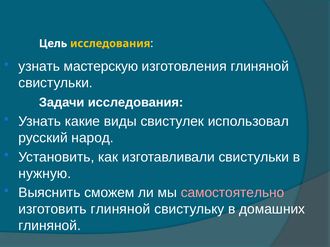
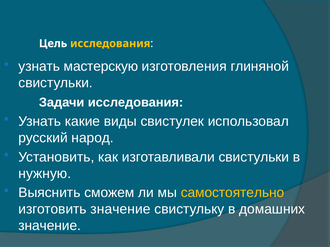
самостоятельно colour: pink -> yellow (233, 193)
изготовить глиняной: глиняной -> значение (120, 210)
глиняной: глиняной -> значение (50, 226)
